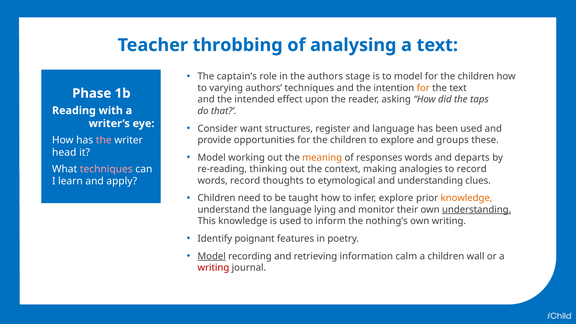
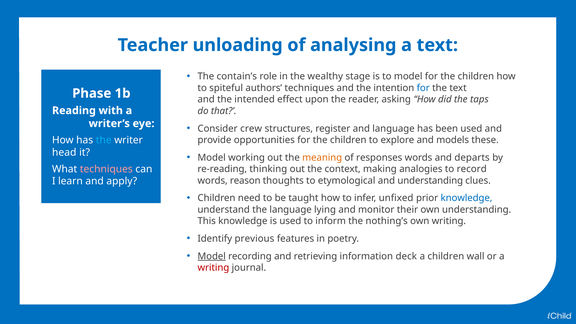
throbbing: throbbing -> unloading (238, 45)
captain’s: captain’s -> contain’s (237, 76)
the authors: authors -> wealthy (325, 76)
varying: varying -> spiteful (226, 88)
for colour: orange -> blue (423, 88)
want: want -> crew (251, 129)
groups: groups -> models (453, 140)
the colour: pink -> light blue (104, 140)
words record: record -> reason (245, 181)
infer explore: explore -> unfixed (396, 198)
knowledge colour: orange -> blue (467, 198)
understanding underline: present -> none (477, 210)
poignant: poignant -> previous (254, 239)
calm: calm -> deck (406, 256)
